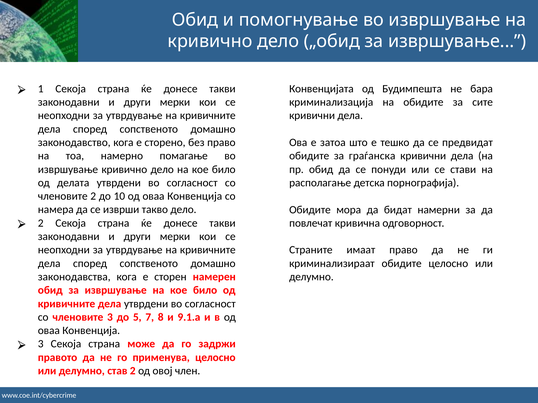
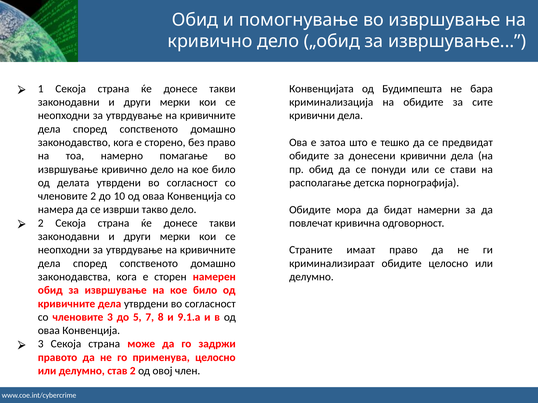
граѓанска: граѓанска -> донесени (372, 156)
